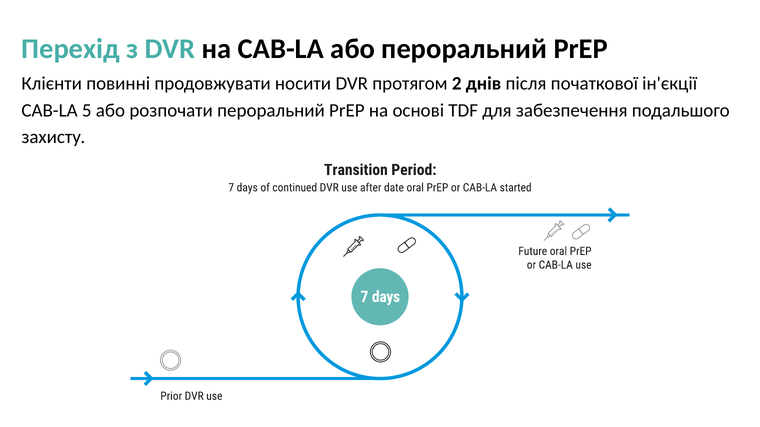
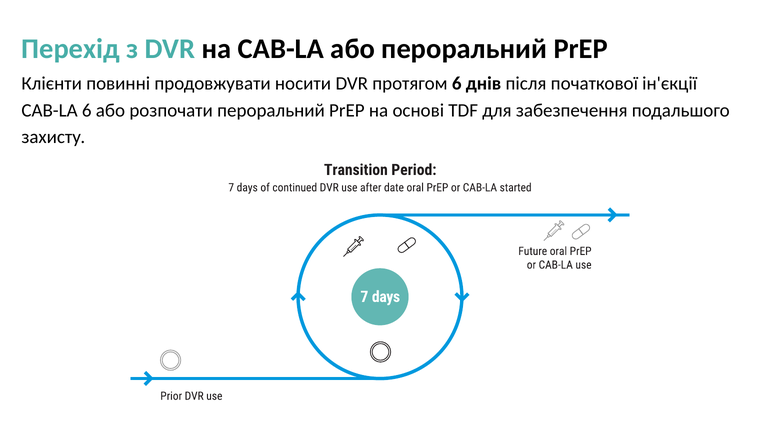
протягом 2: 2 -> 6 (457, 84)
CAB-LA 5: 5 -> 6 (87, 110)
